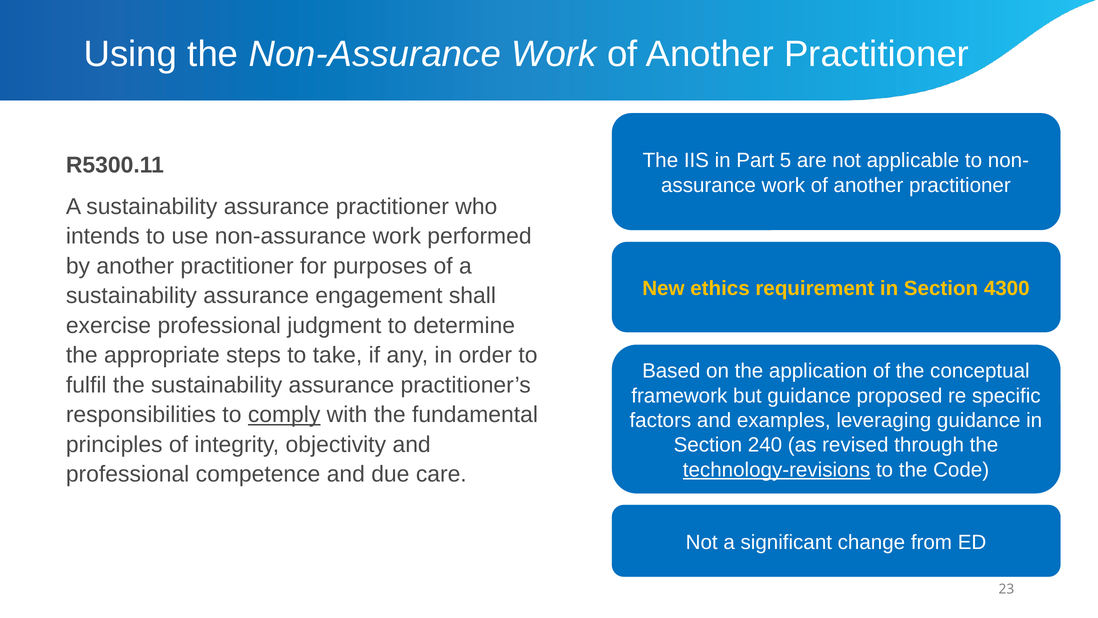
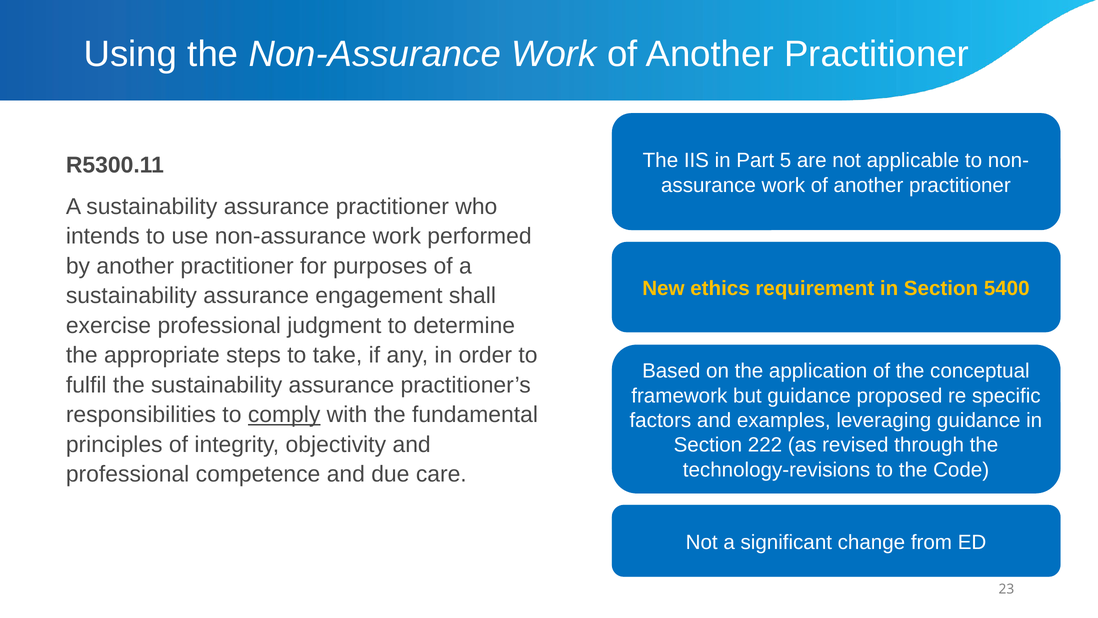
4300: 4300 -> 5400 (1007, 288)
240: 240 -> 222 (765, 445)
technology-revisions underline: present -> none (777, 470)
